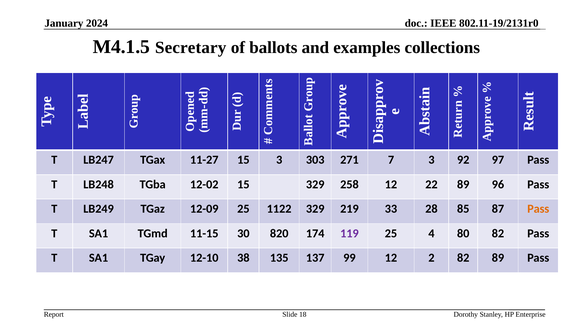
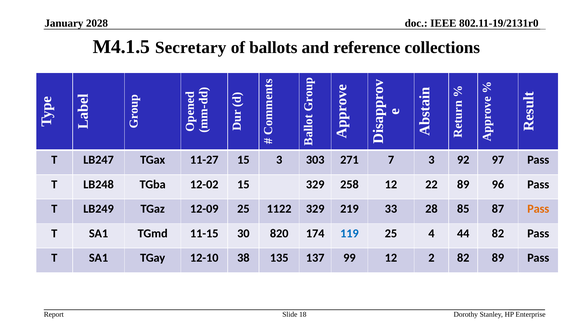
2024: 2024 -> 2028 (97, 23)
examples: examples -> reference (367, 48)
119 colour: purple -> blue (349, 234)
80: 80 -> 44 (463, 234)
